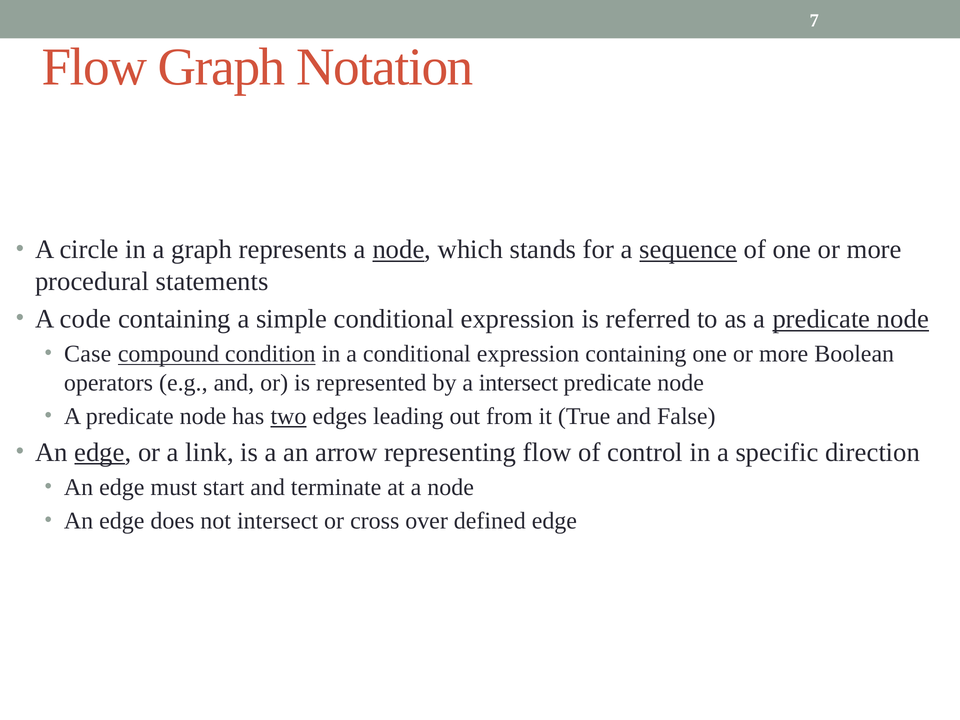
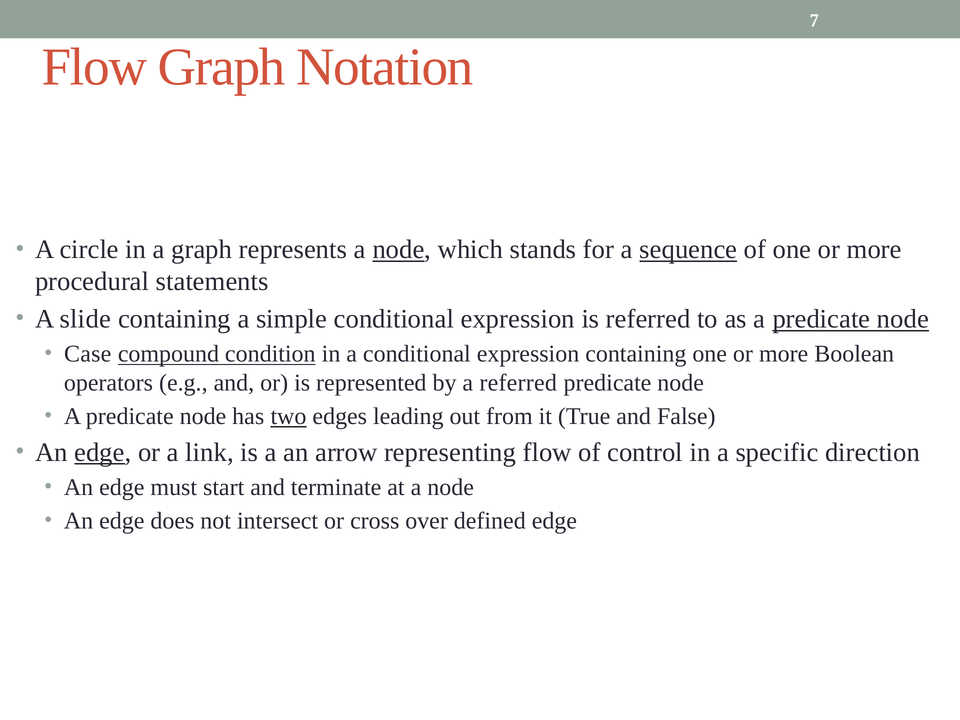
code: code -> slide (85, 319)
a intersect: intersect -> referred (518, 383)
